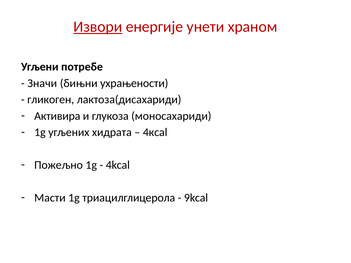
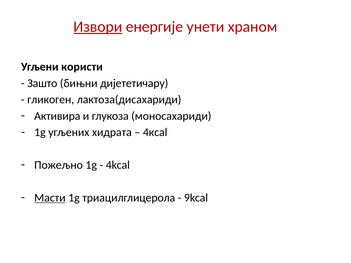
потребе: потребе -> користи (82, 67)
Значи: Значи -> Зашто (42, 83)
ухрањености: ухрањености -> дијететичару (134, 83)
Масти underline: none -> present (50, 198)
